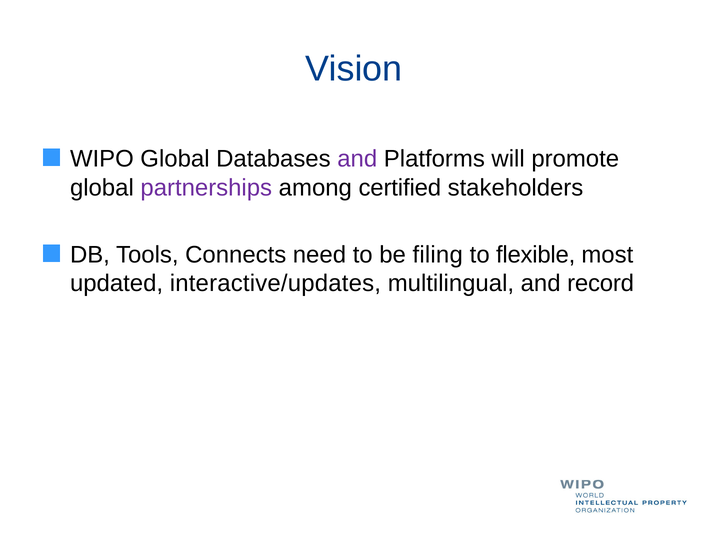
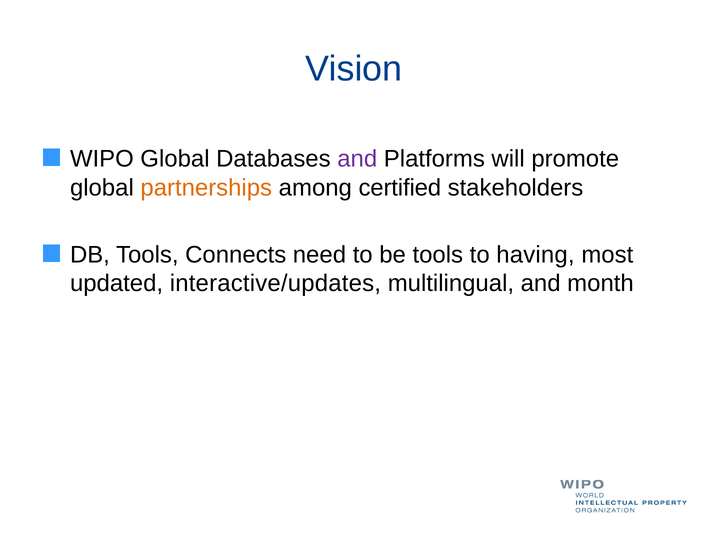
partnerships colour: purple -> orange (206, 188)
be filing: filing -> tools (438, 255)
flexible: flexible -> having (535, 255)
record: record -> month (601, 283)
